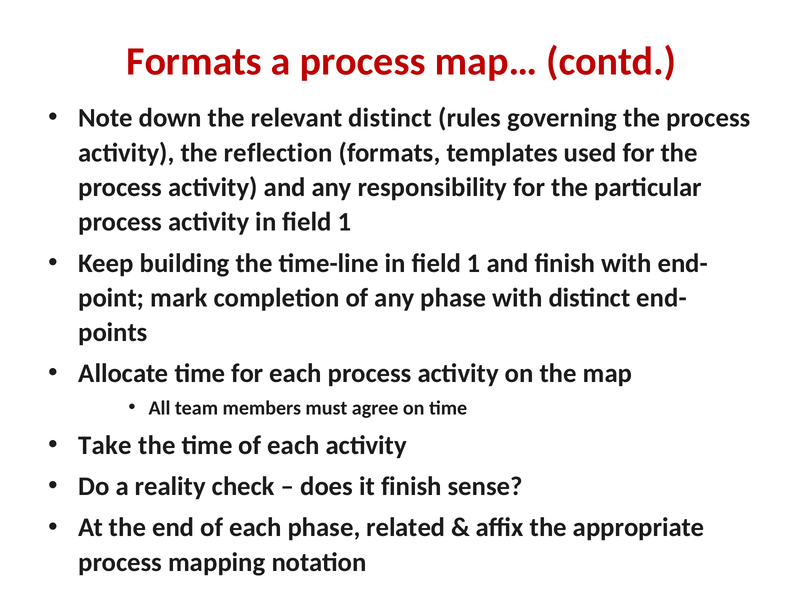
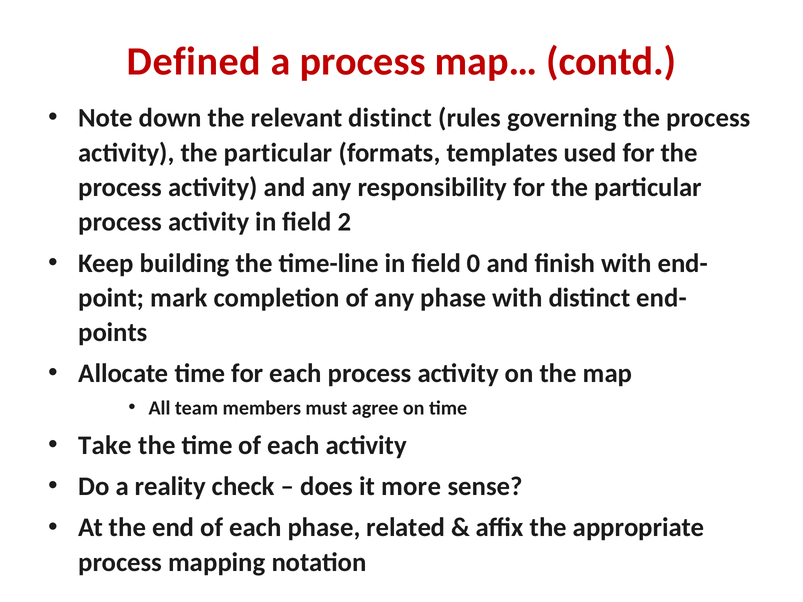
Formats: Formats -> Defined (194, 62)
activity the reflection: reflection -> particular (278, 153)
activity in field 1: 1 -> 2 (344, 222)
time-line in field 1: 1 -> 0 (474, 263)
it finish: finish -> more (411, 487)
